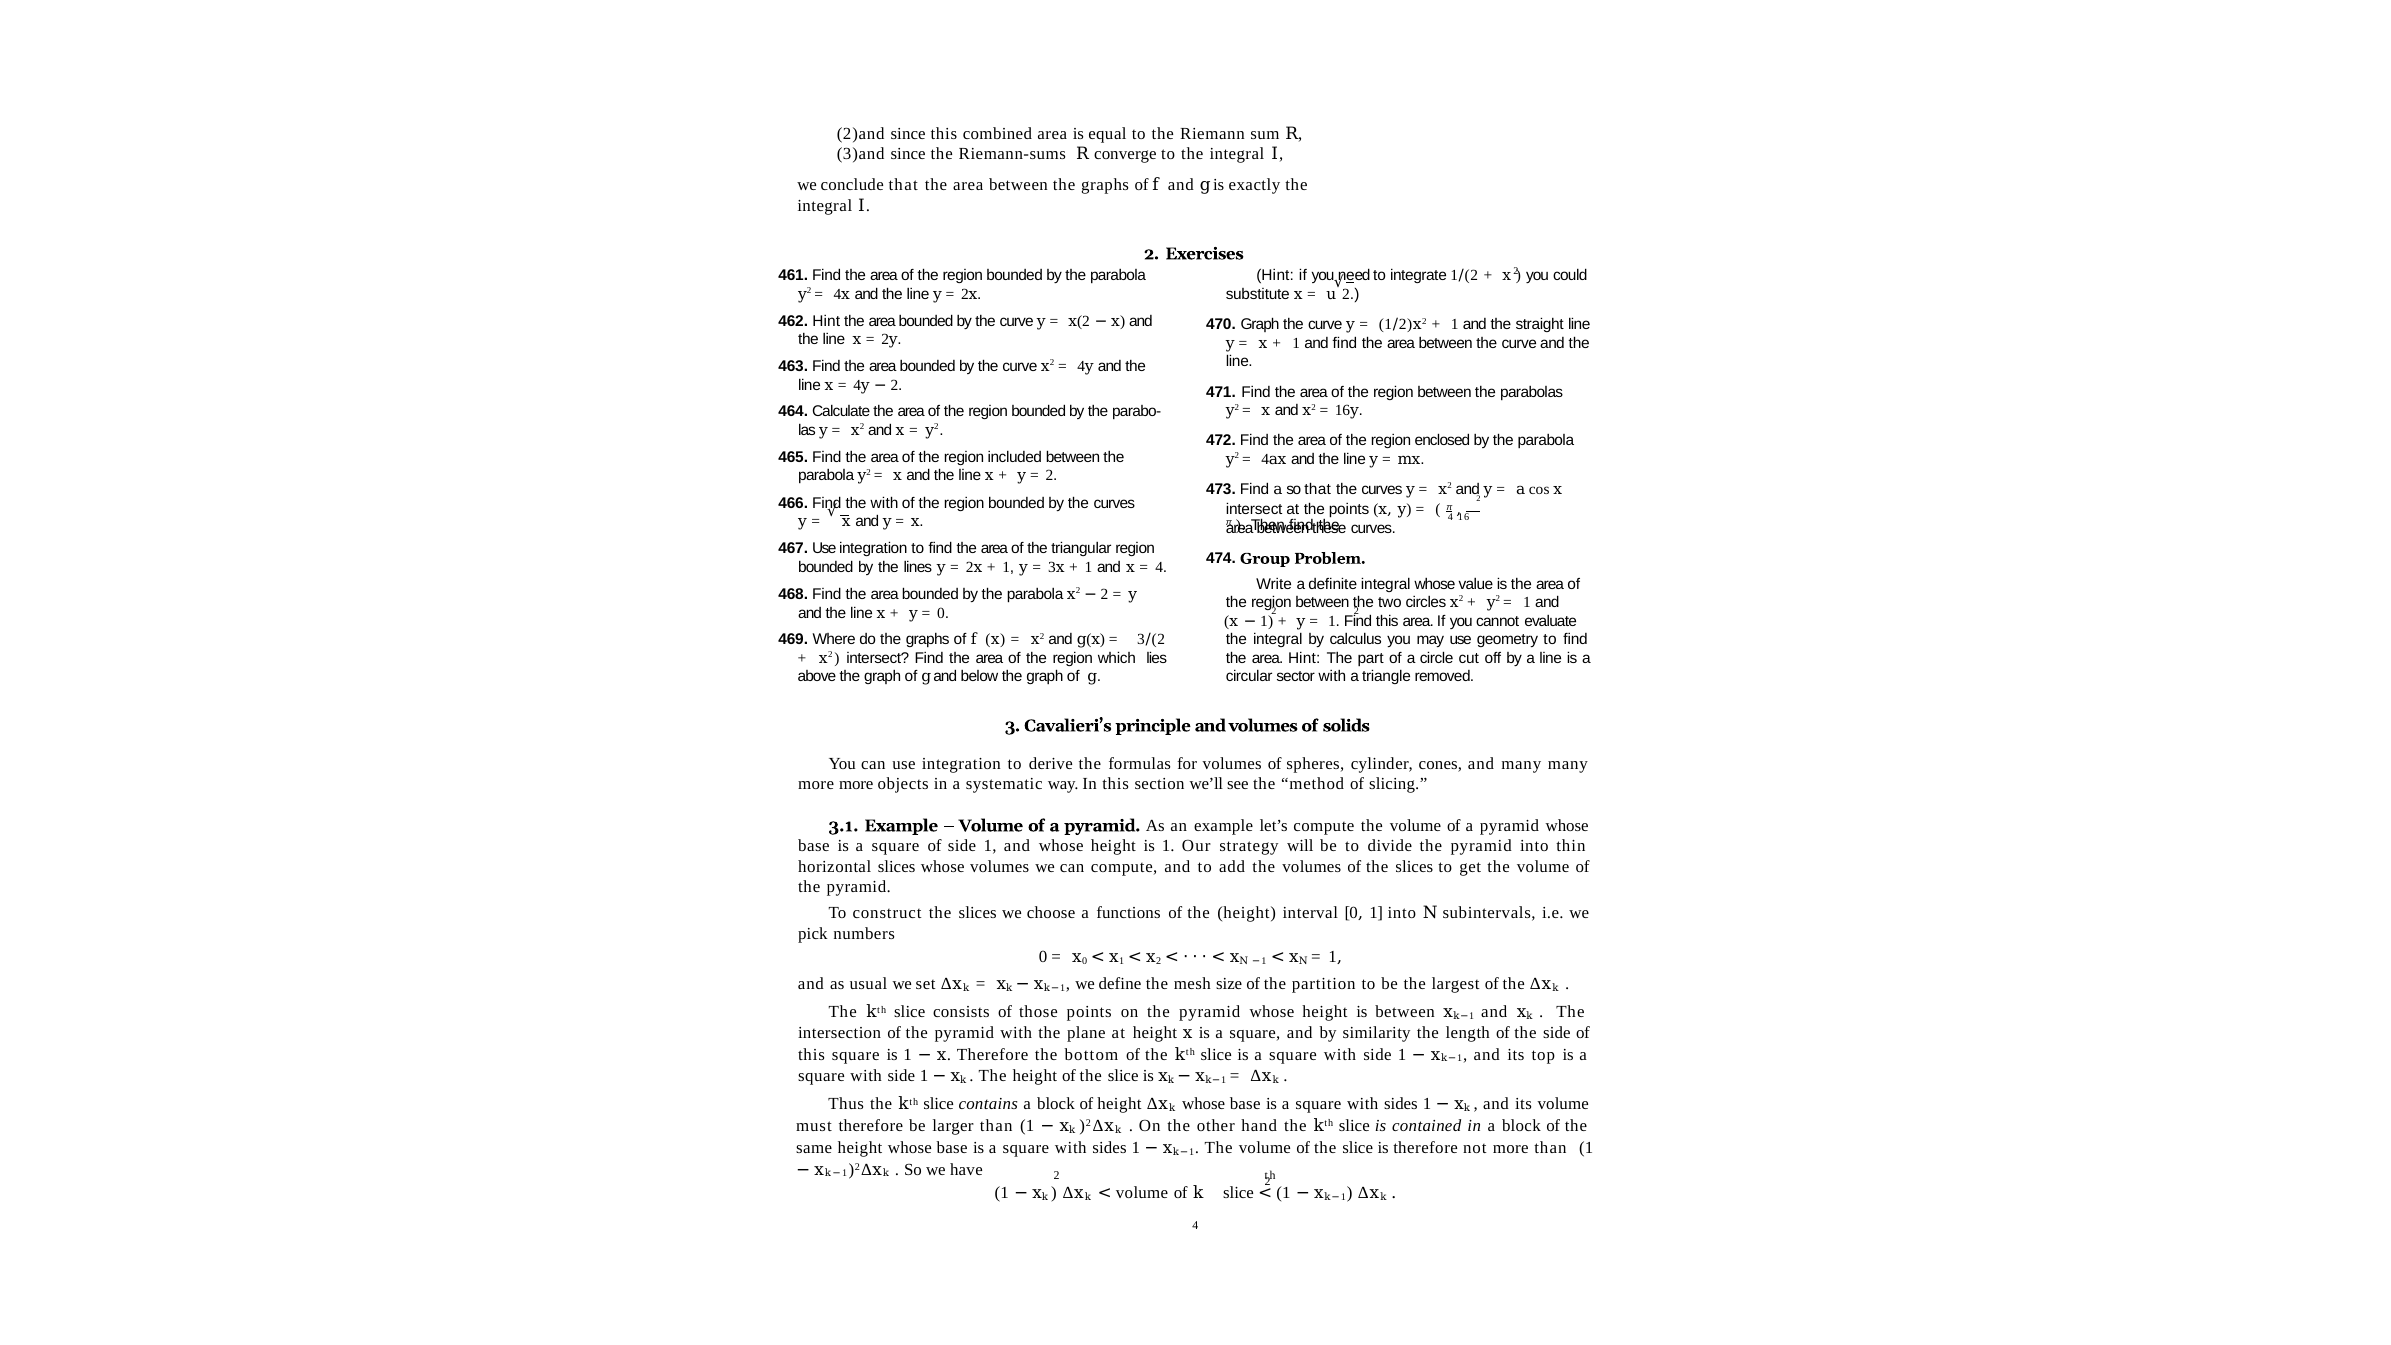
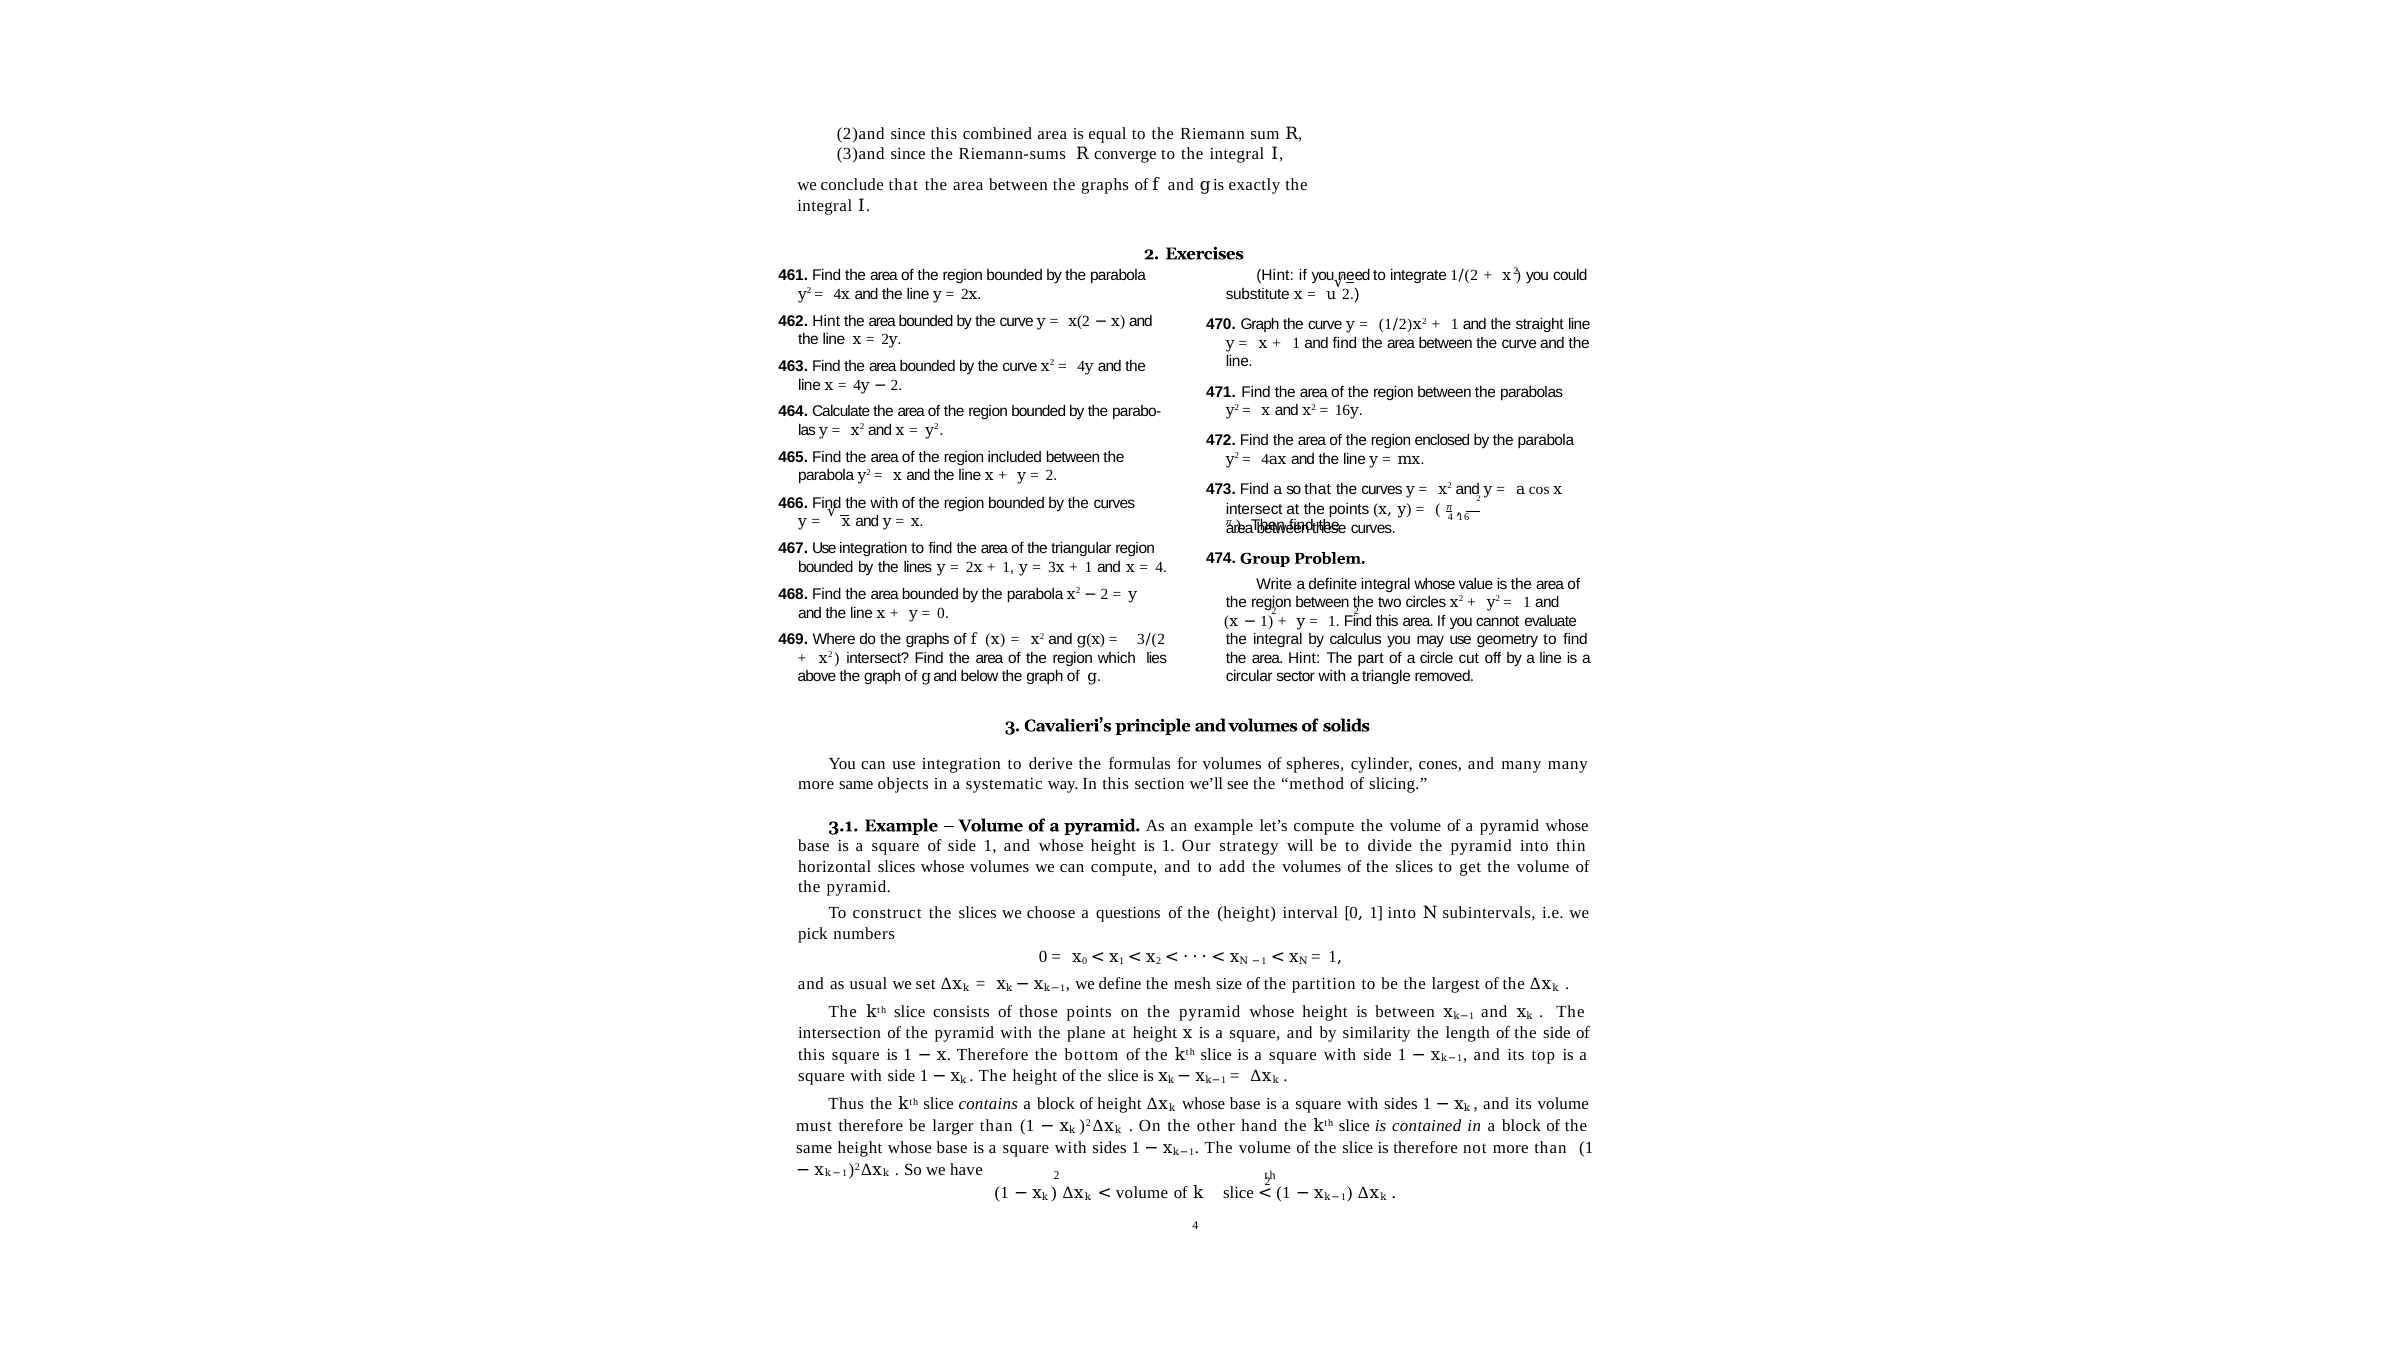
more more: more -> same (856, 784)
functions: functions -> questions (1129, 913)
